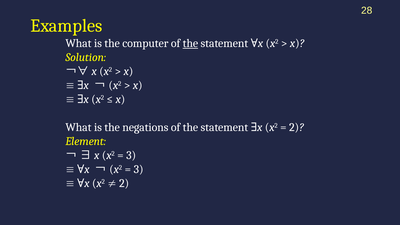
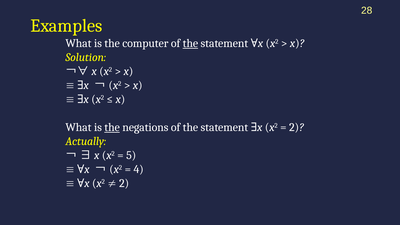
the underline: none -> present (112, 127)
Element: Element -> Actually (86, 141)
3: 3 -> 5 (131, 155)
3: 3 -> 4 (139, 169)
